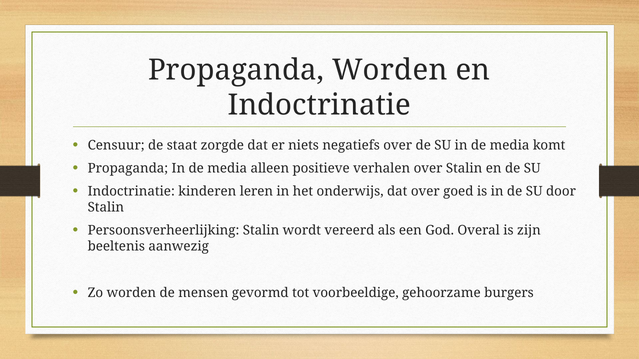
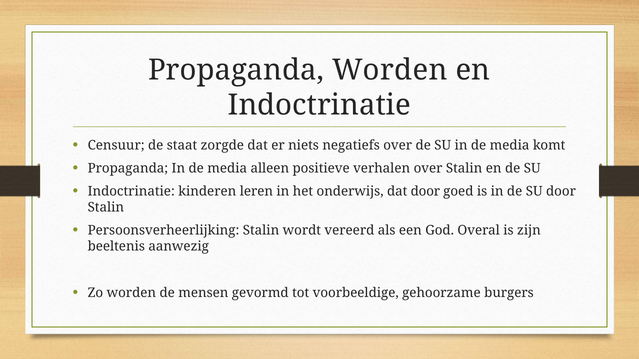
dat over: over -> door (425, 192)
